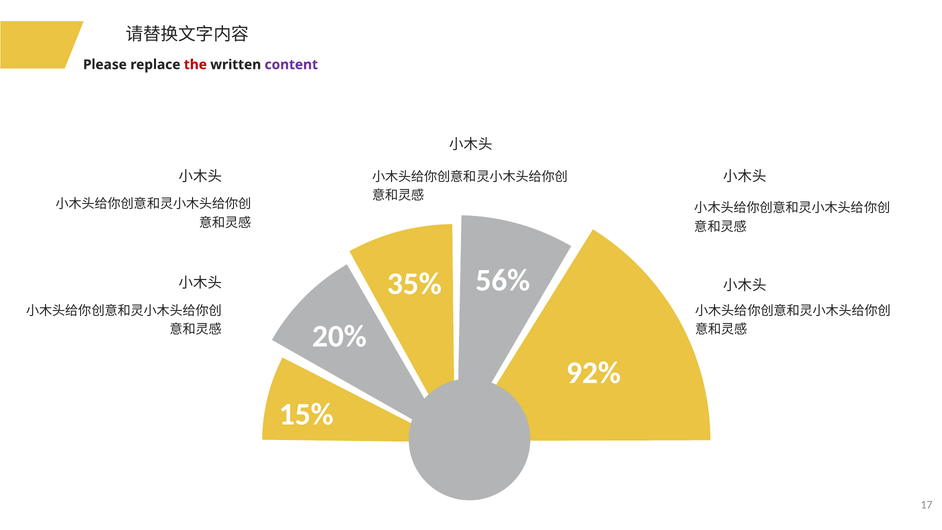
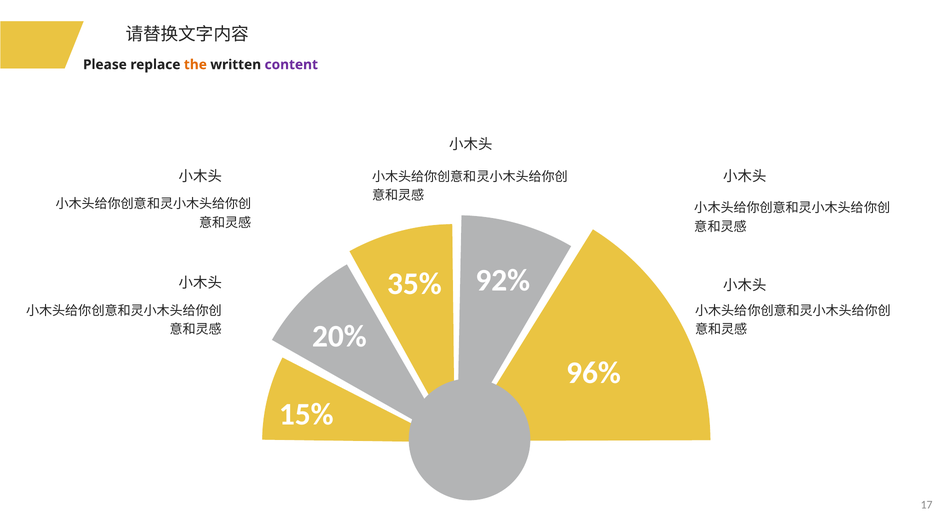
the colour: red -> orange (195, 65)
56%: 56% -> 92% (503, 280)
92%: 92% -> 96% (594, 373)
